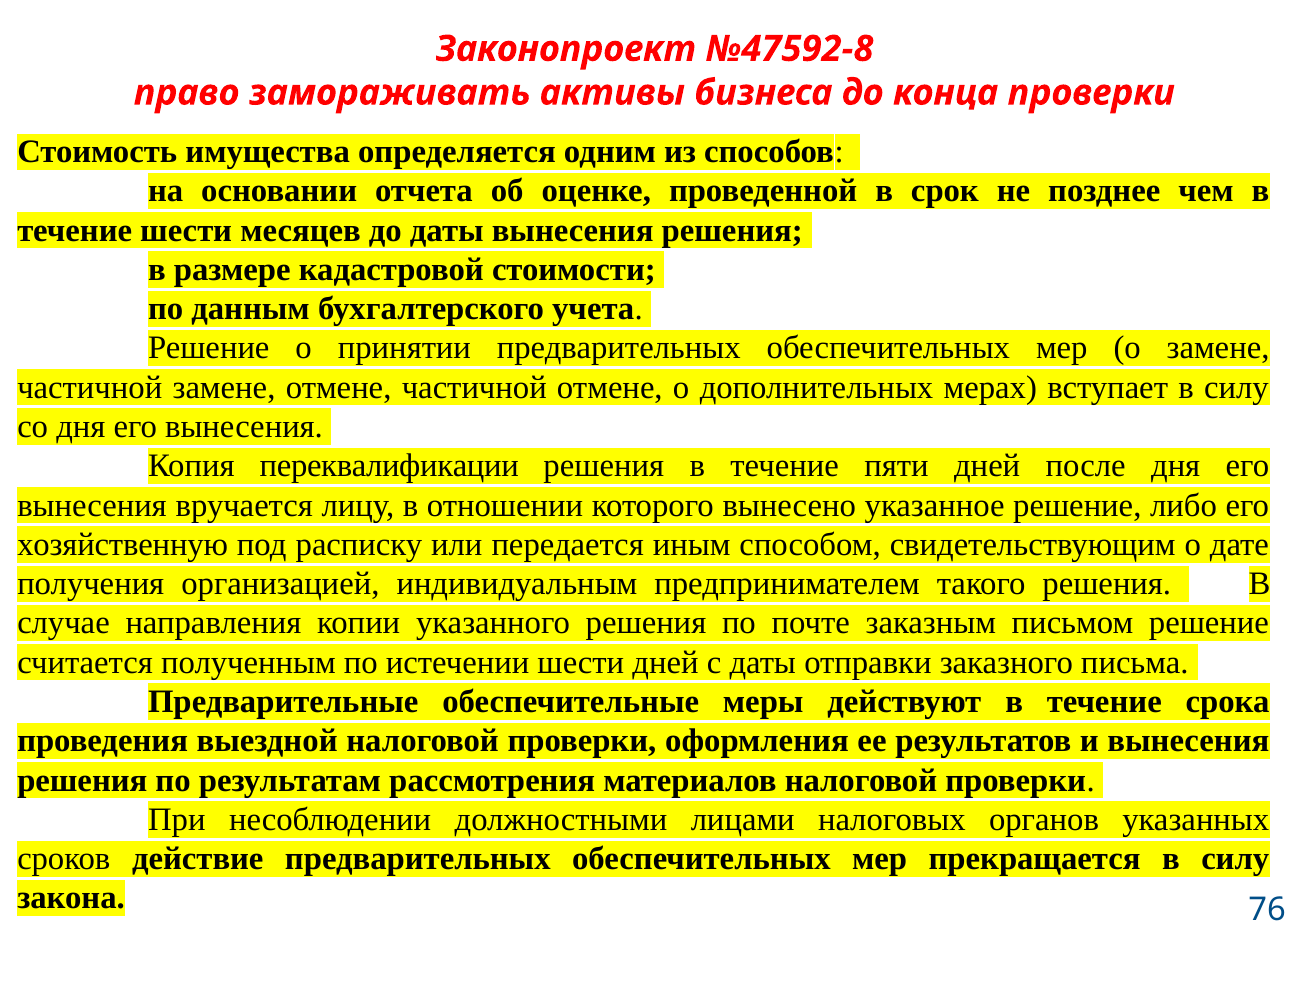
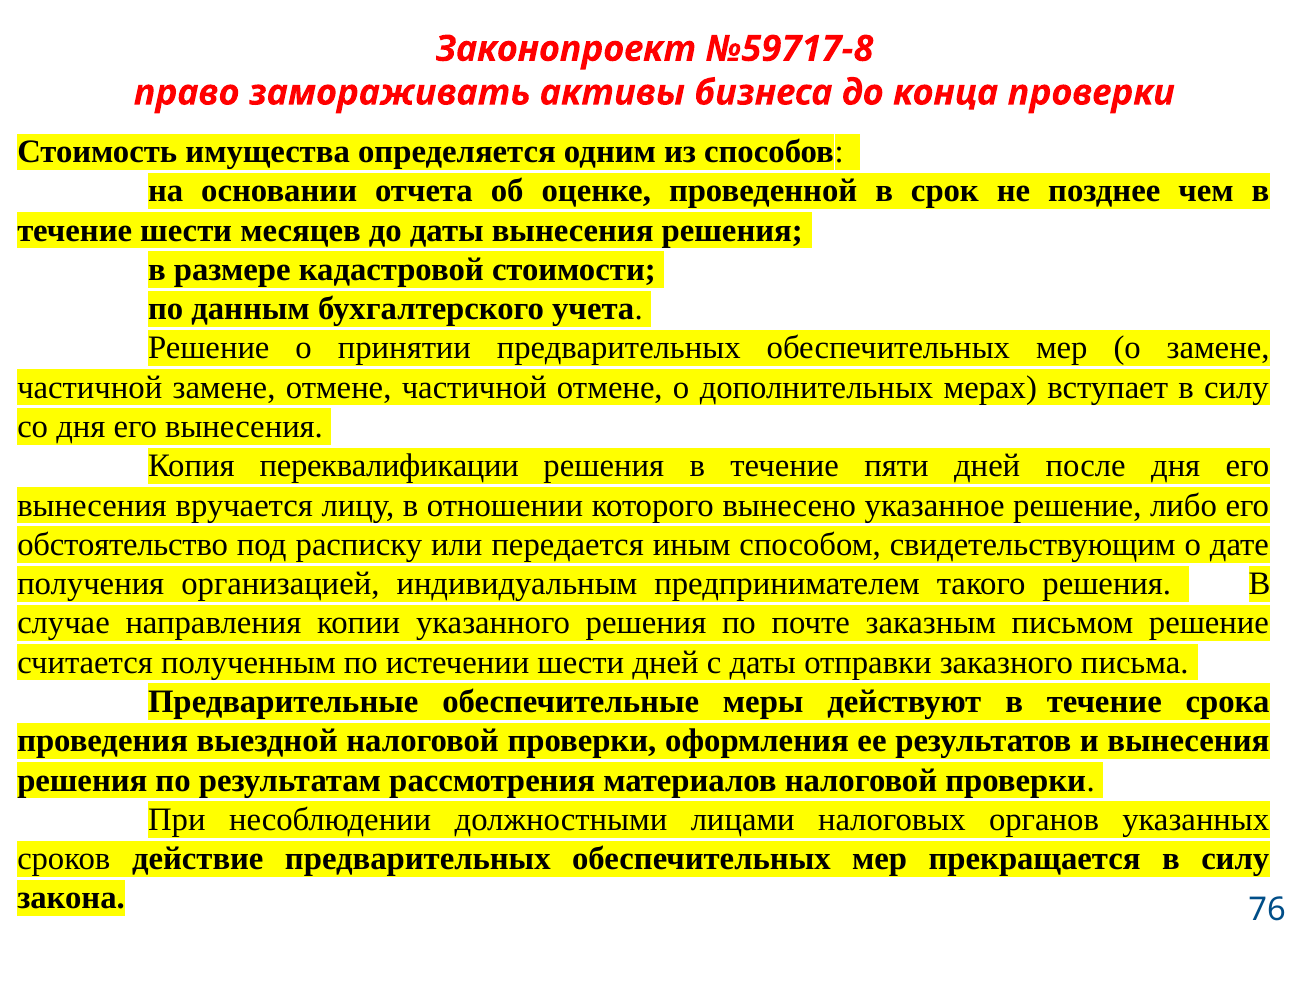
№47592-8: №47592-8 -> №59717-8 (790, 49)
хозяйственную: хозяйственную -> обстоятельство (123, 544)
